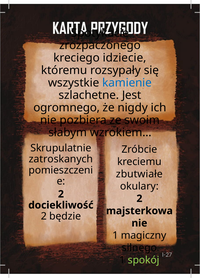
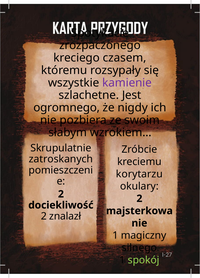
idziecie: idziecie -> czasem (125, 58)
kamienie colour: blue -> purple (127, 83)
zbutwiałe: zbutwiałe -> korytarzu (139, 174)
będzie: będzie -> znalazł (65, 216)
